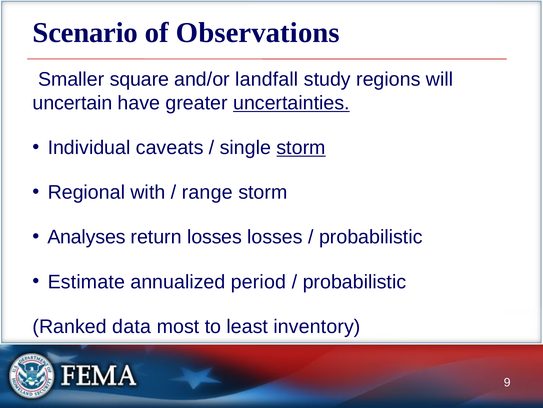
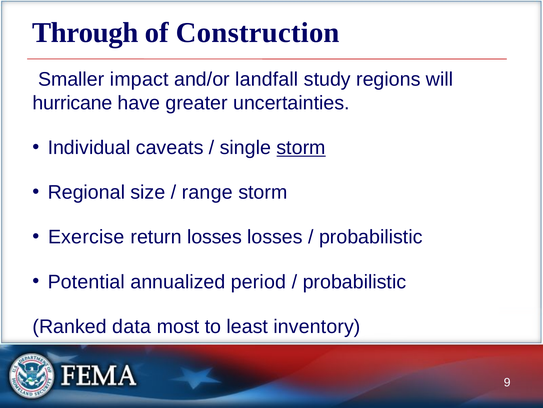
Scenario: Scenario -> Through (85, 33)
Observations: Observations -> Construction (258, 33)
square: square -> impact (139, 79)
uncertain: uncertain -> hurricane (72, 103)
uncertainties underline: present -> none (291, 103)
with: with -> size (148, 192)
Analyses: Analyses -> Exercise (86, 237)
Estimate: Estimate -> Potential (86, 281)
